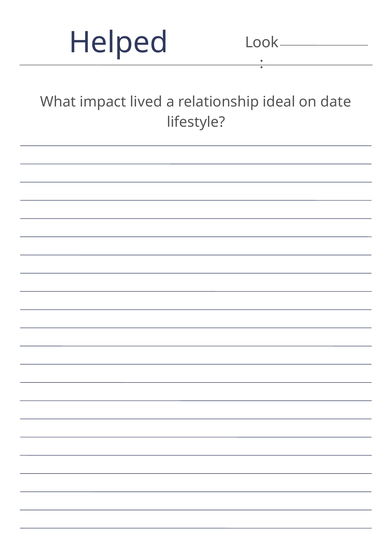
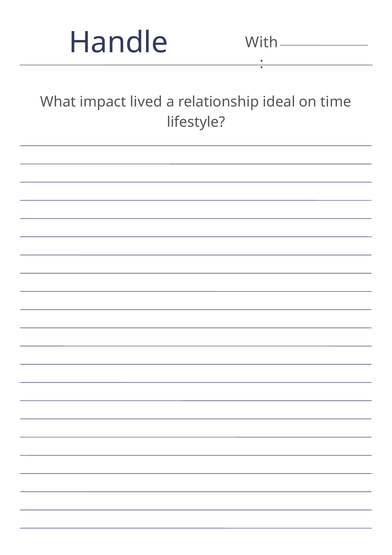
Helped: Helped -> Handle (118, 42)
Look: Look -> With (262, 42)
date: date -> time (336, 102)
